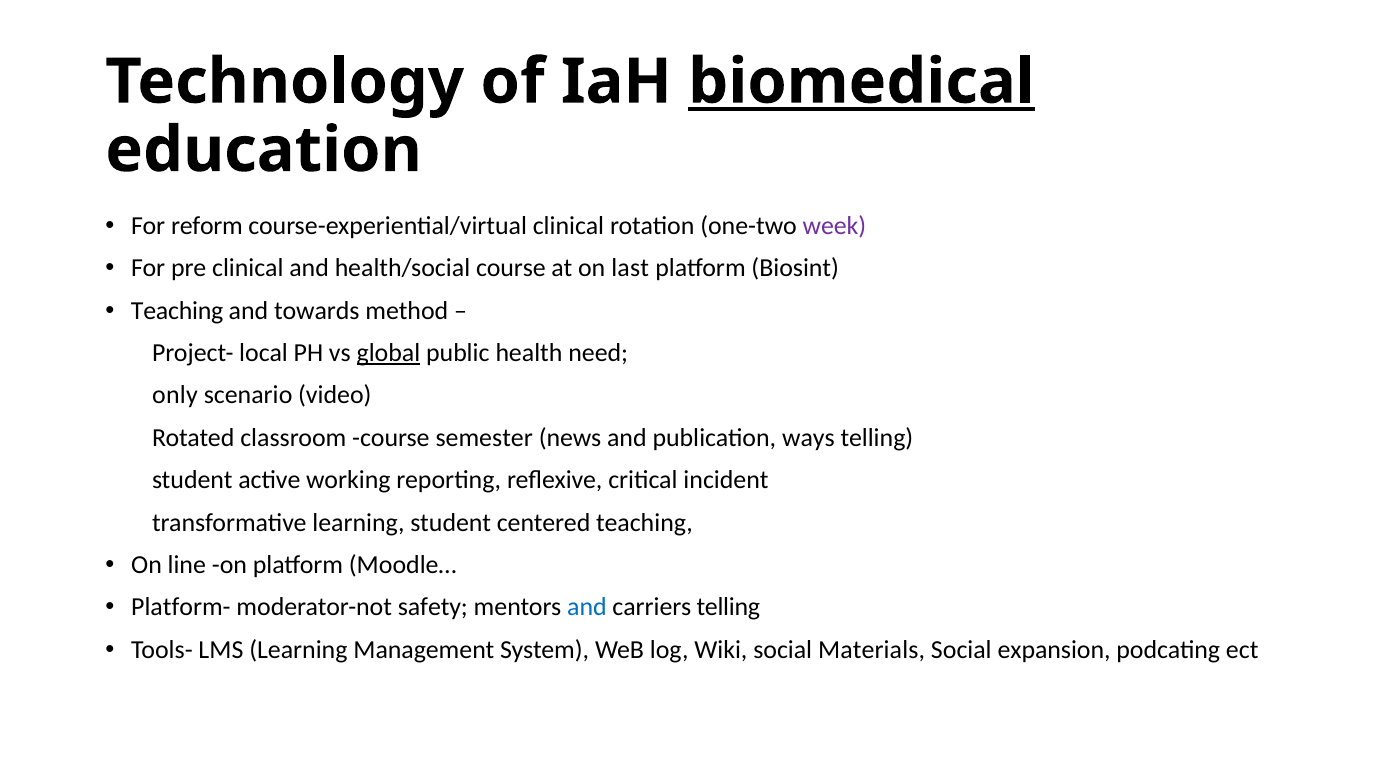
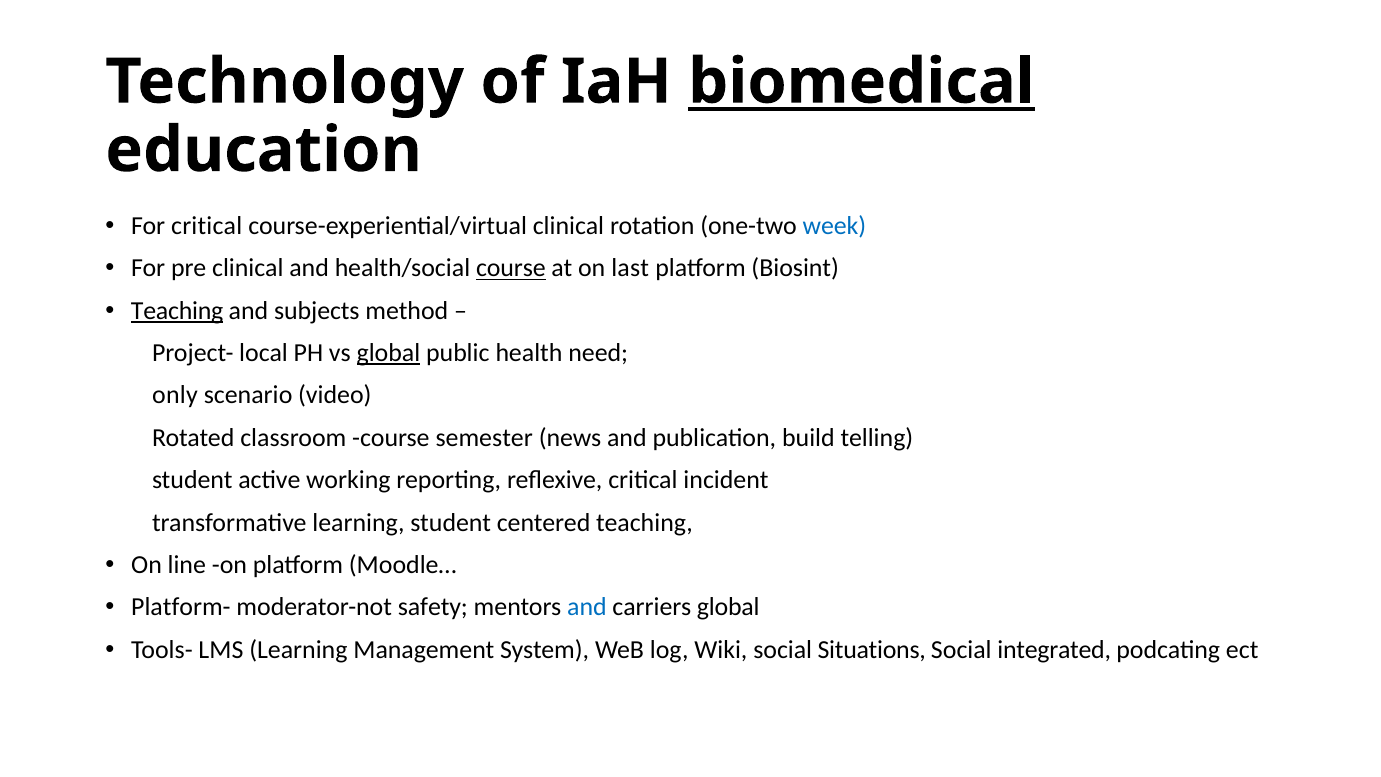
For reform: reform -> critical (207, 226)
week colour: purple -> blue (834, 226)
course underline: none -> present (511, 268)
Teaching underline: none -> present (177, 311)
towards: towards -> subjects (317, 311)
ways: ways -> build (808, 438)
carriers telling: telling -> global (728, 607)
Materials: Materials -> Situations (872, 649)
expansion: expansion -> integrated (1054, 649)
